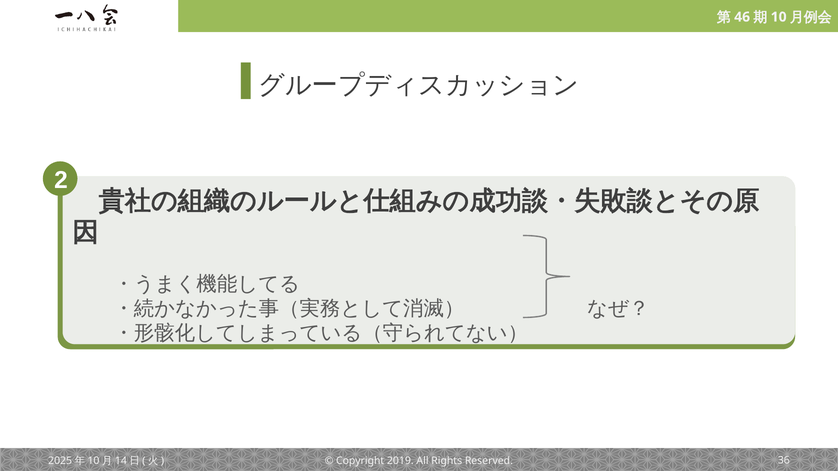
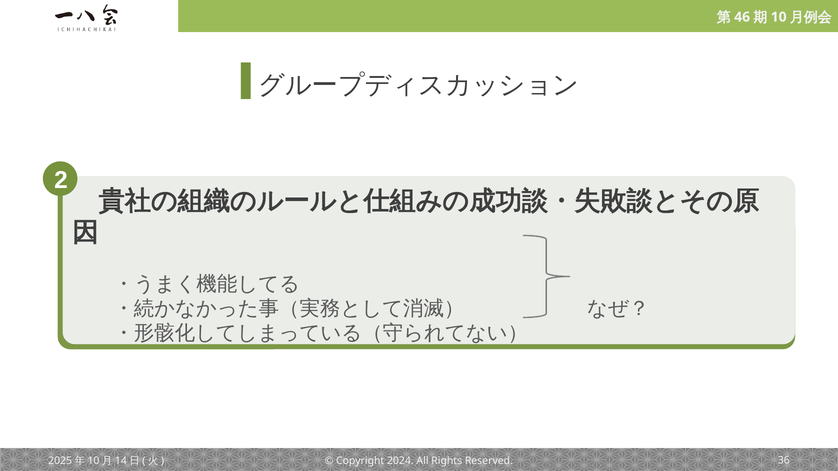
2019: 2019 -> 2024 (400, 461)
